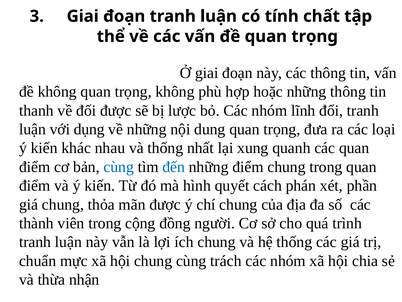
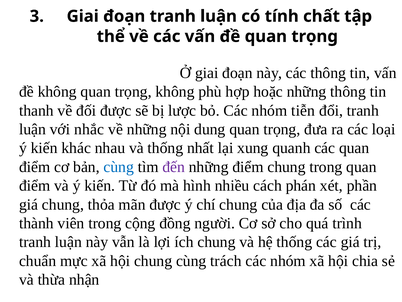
lĩnh: lĩnh -> tiễn (303, 110)
dụng: dụng -> nhắc (89, 129)
đến colour: blue -> purple (174, 167)
quyết: quyết -> nhiều (232, 185)
